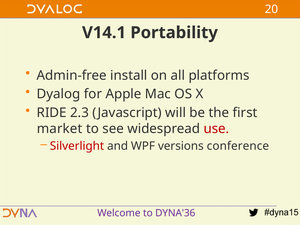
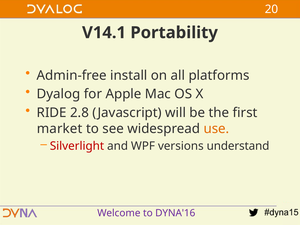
2.3: 2.3 -> 2.8 (80, 113)
use colour: red -> orange (216, 129)
conference: conference -> understand (238, 146)
DYNA'36: DYNA'36 -> DYNA'16 (175, 213)
